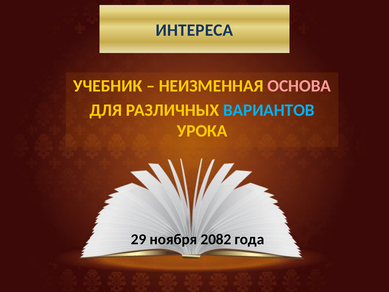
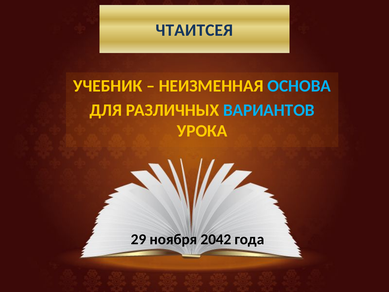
ИНТЕРЕСА: ИНТЕРЕСА -> ЧТАИТСЕЯ (194, 30)
ОСНОВА colour: pink -> light blue (299, 86)
2082: 2082 -> 2042 (216, 239)
